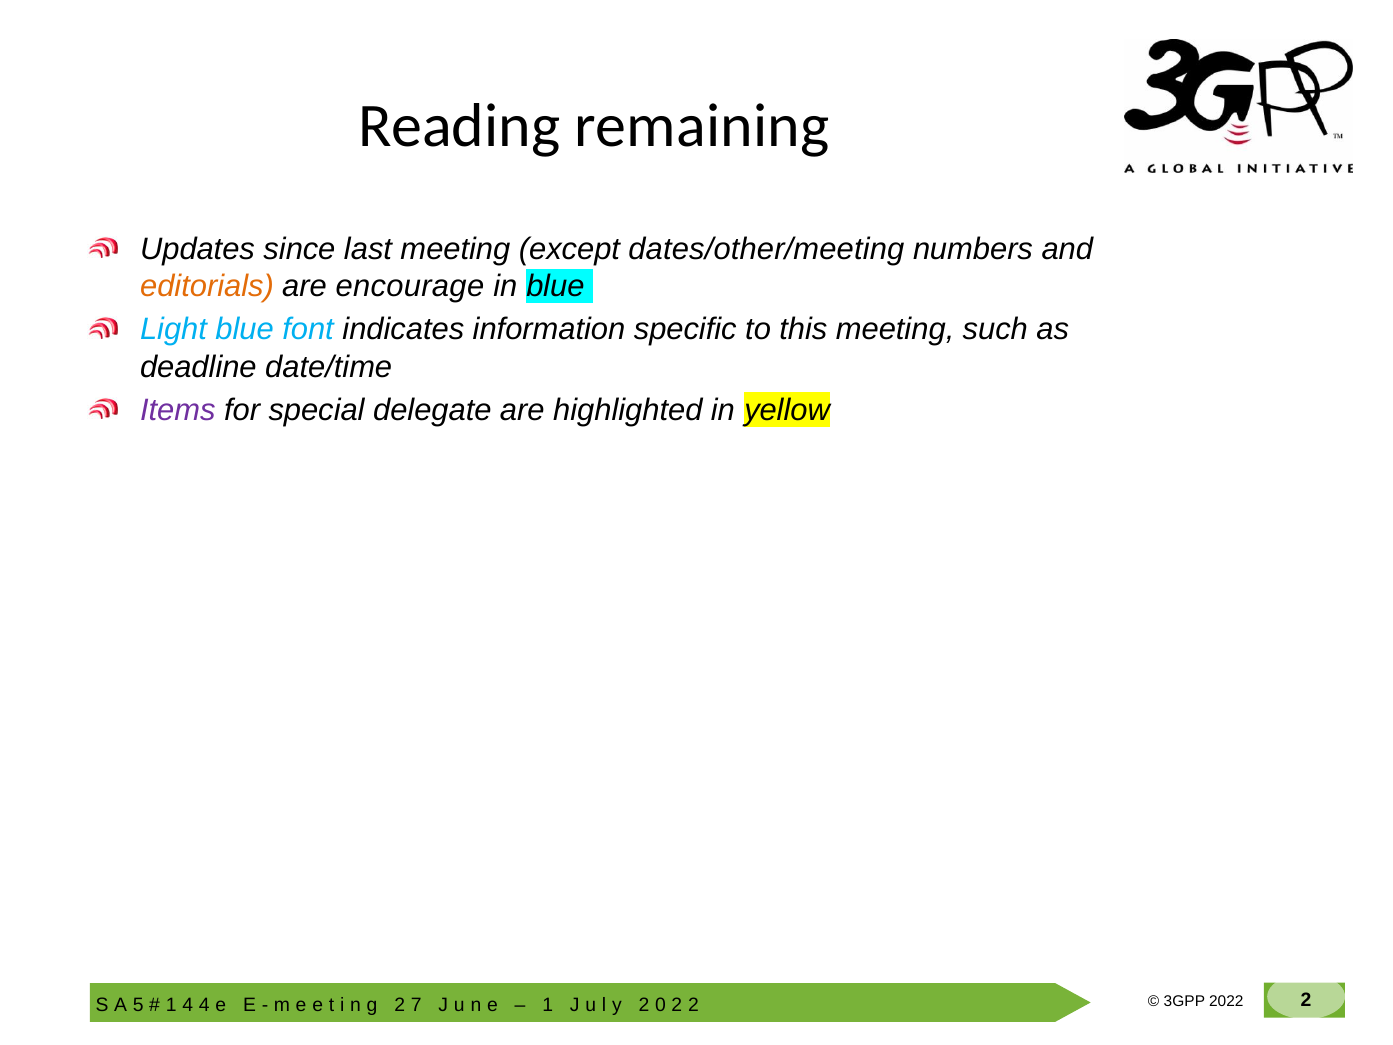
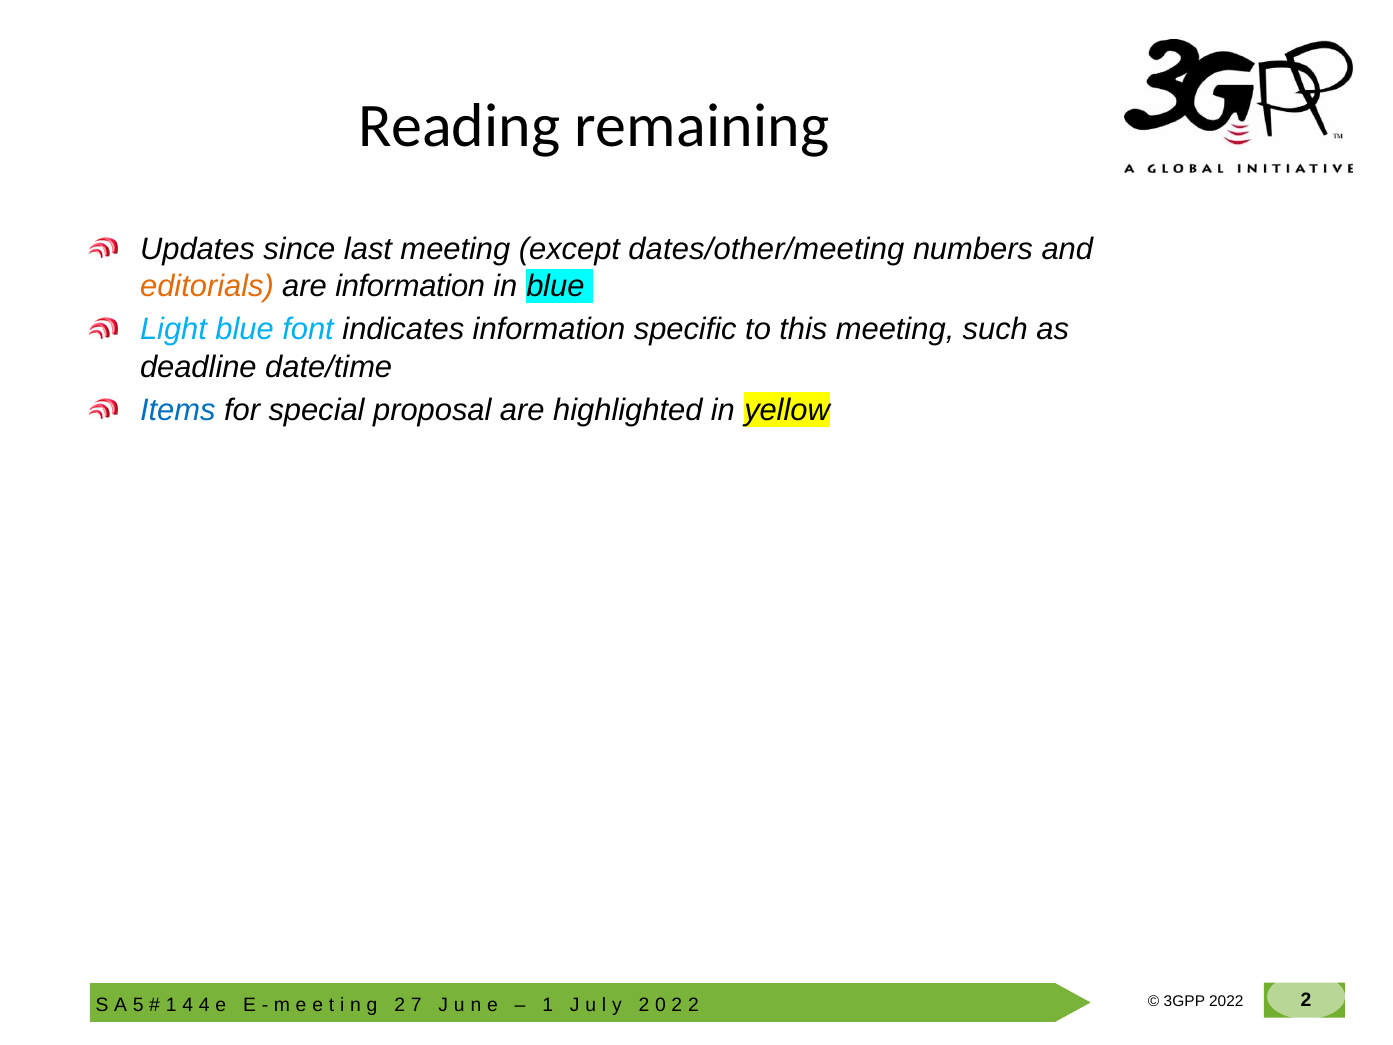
are encourage: encourage -> information (410, 286)
Items colour: purple -> blue (178, 410)
delegate: delegate -> proposal (432, 410)
